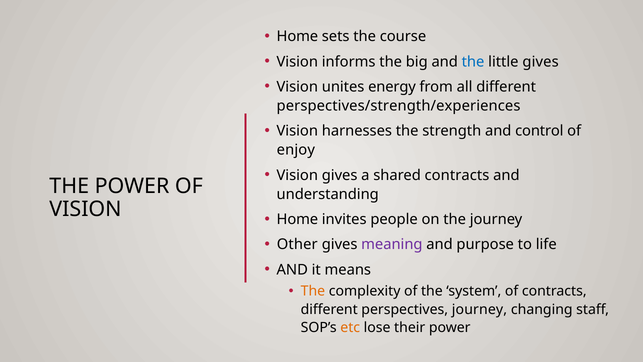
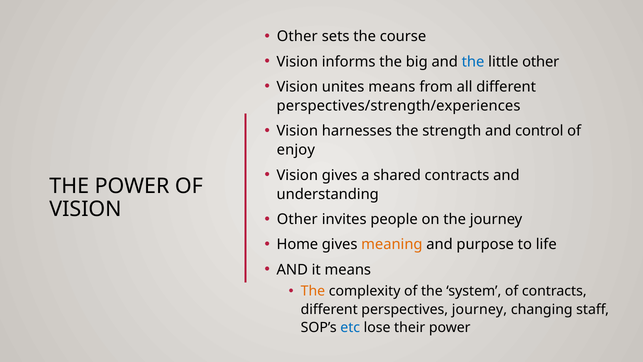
Home: Home -> Other (297, 36)
little gives: gives -> other (541, 62)
unites energy: energy -> means (392, 87)
Home: Home -> Other (297, 219)
Other: Other -> Home (297, 244)
meaning colour: purple -> orange (392, 244)
etc colour: orange -> blue (350, 327)
